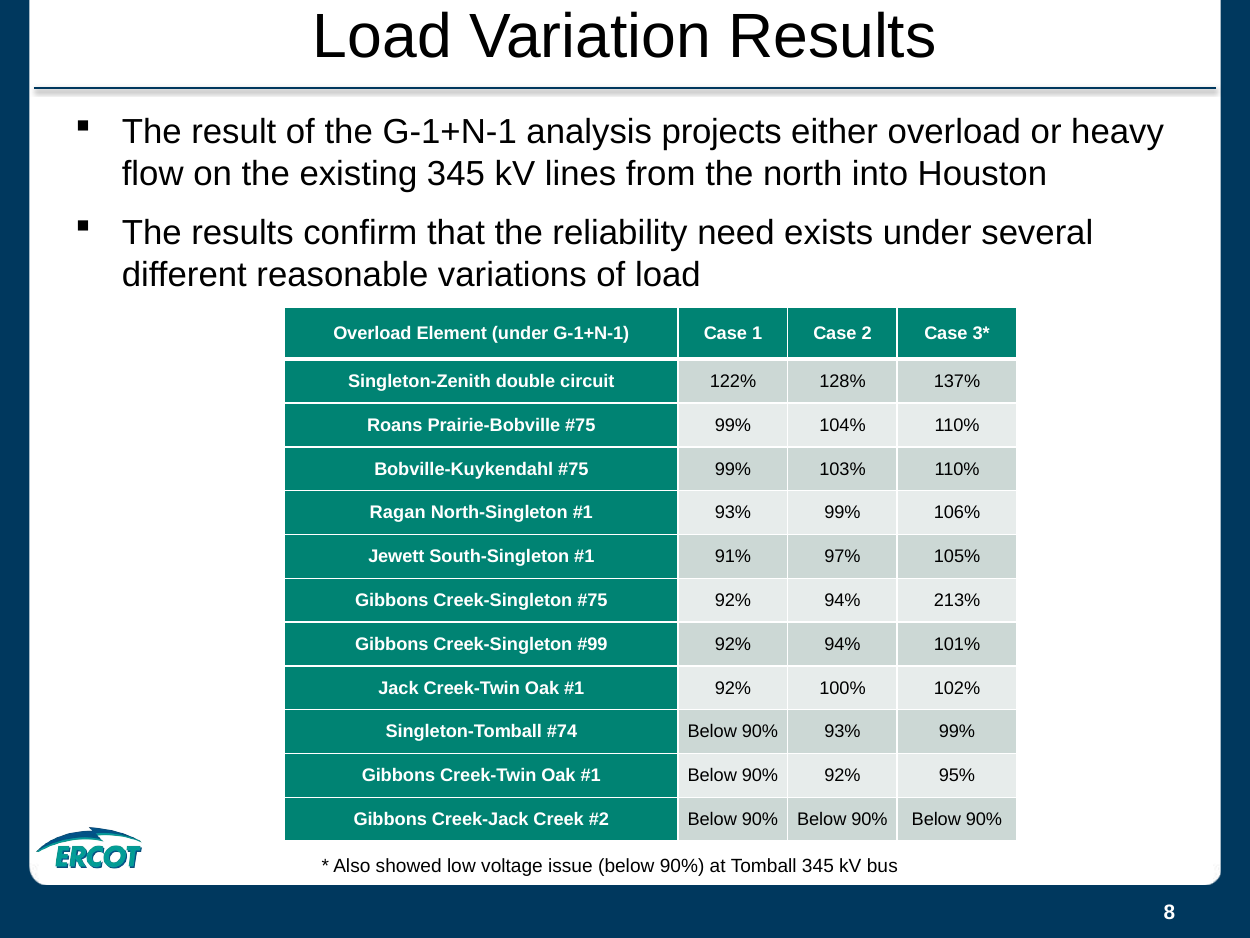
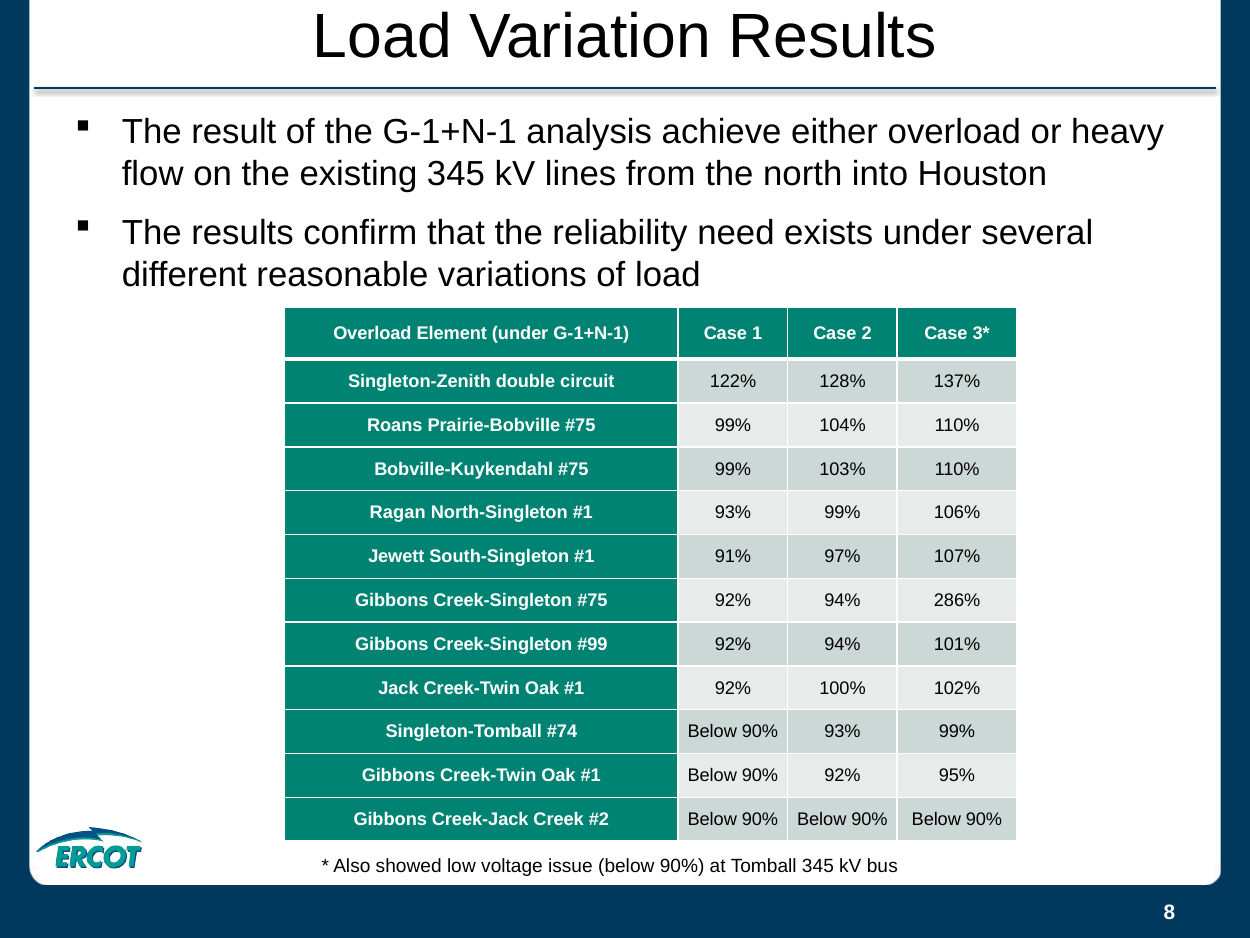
projects: projects -> achieve (722, 132)
105%: 105% -> 107% (957, 556)
213%: 213% -> 286% (957, 600)
